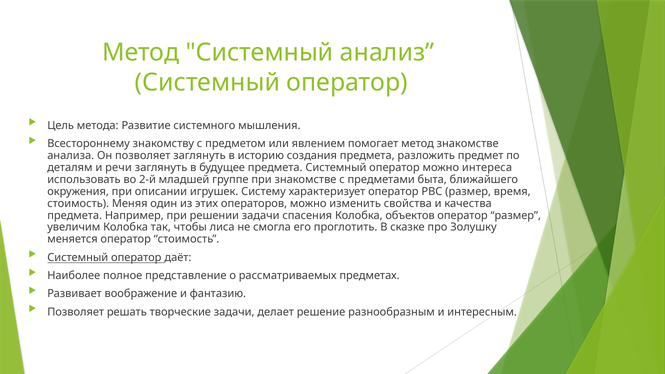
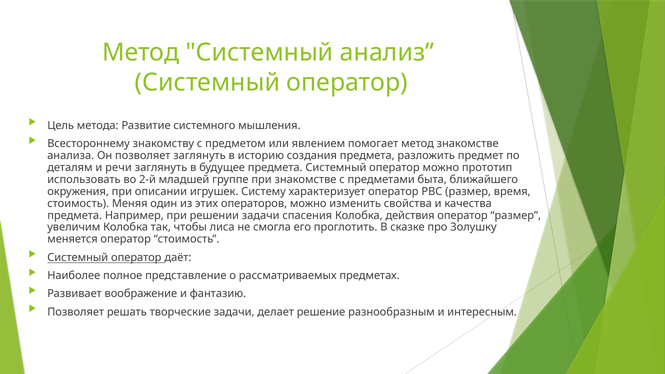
интереса: интереса -> прототип (487, 168)
объектов: объектов -> действия (410, 215)
